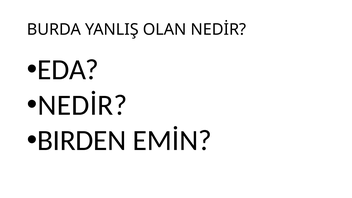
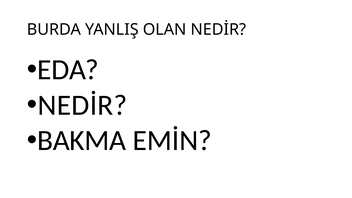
BIRDEN: BIRDEN -> BAKMA (82, 140)
